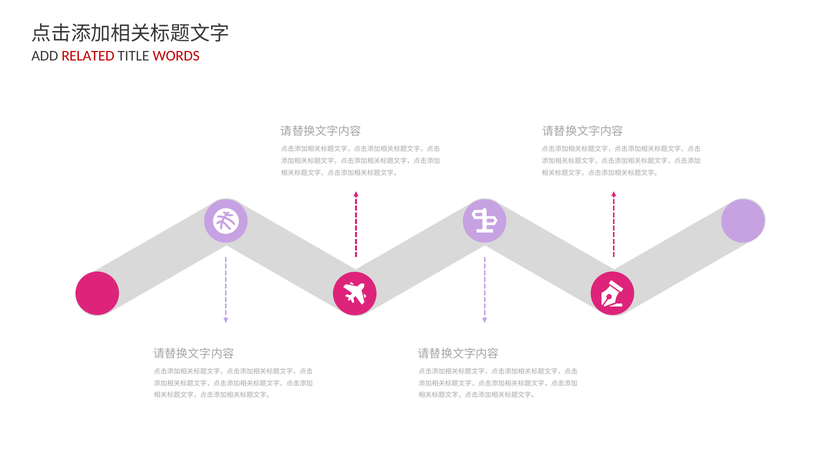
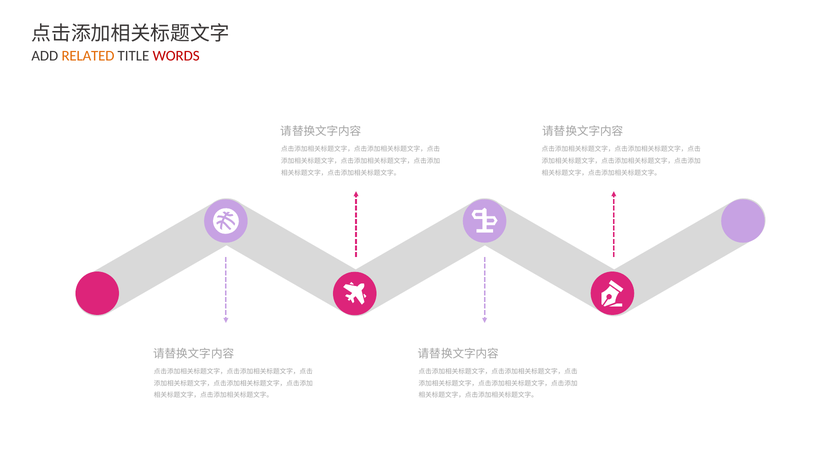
RELATED colour: red -> orange (88, 56)
